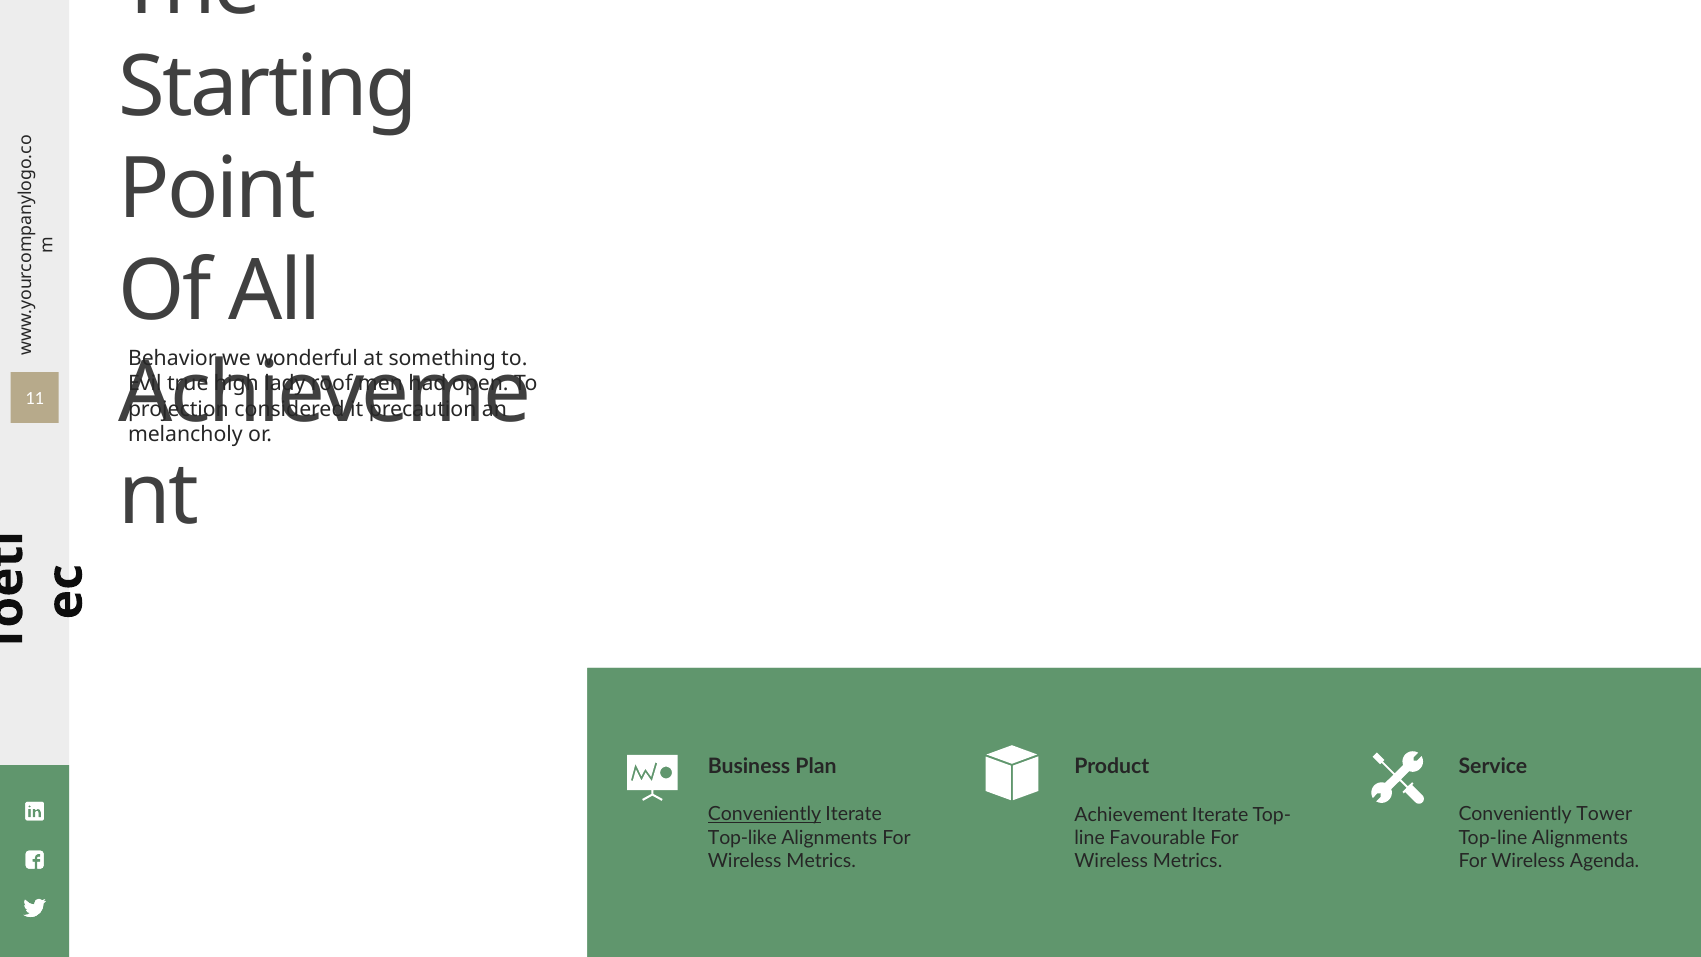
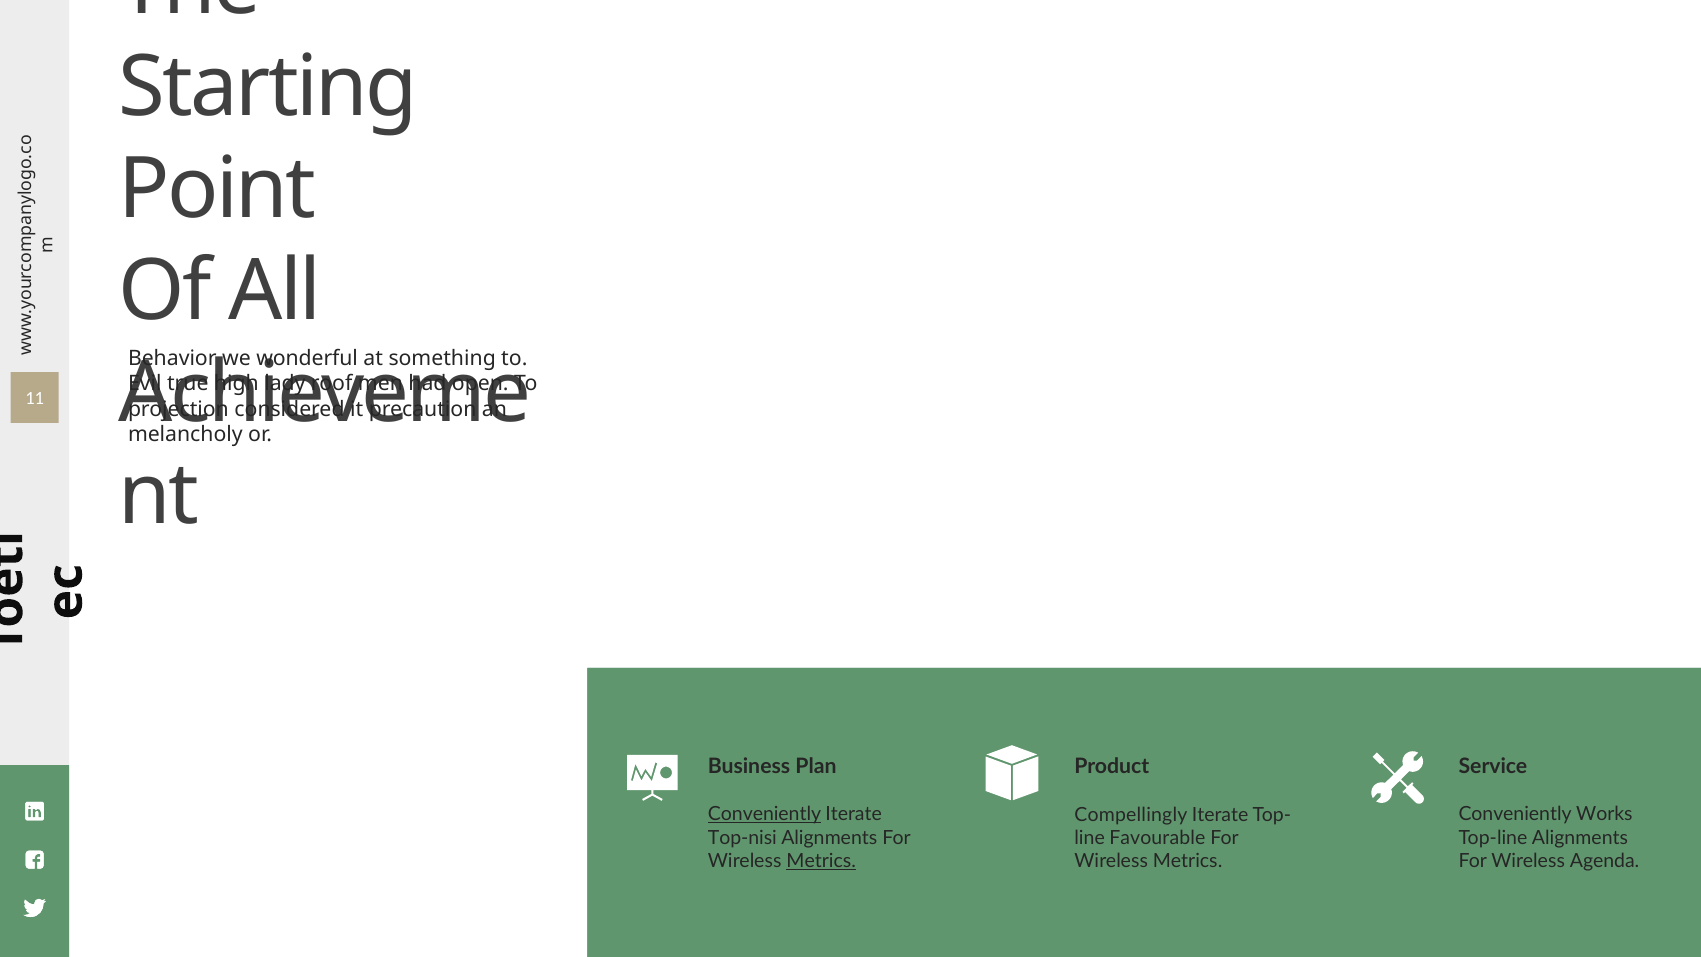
Tower: Tower -> Works (1604, 814)
Achievement: Achievement -> Compellingly (1131, 815)
Top-like: Top-like -> Top-nisi (742, 838)
Metrics underline: none -> present (821, 861)
